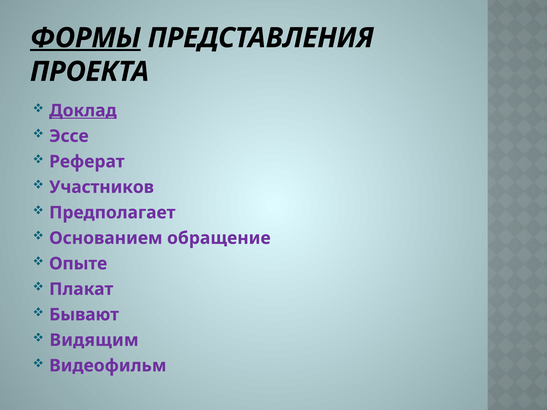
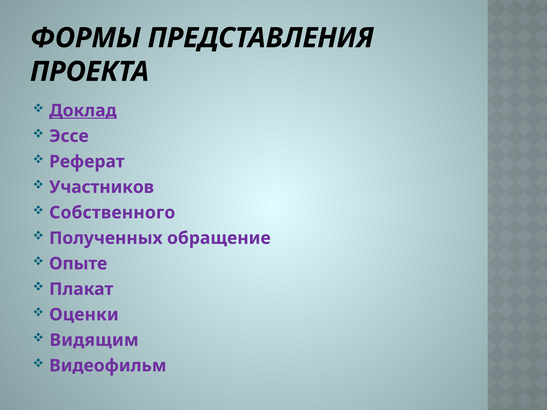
ФОРМЫ underline: present -> none (85, 38)
Предполагает: Предполагает -> Собственного (112, 213)
Основанием: Основанием -> Полученных (106, 238)
Бывают: Бывают -> Оценки (84, 315)
